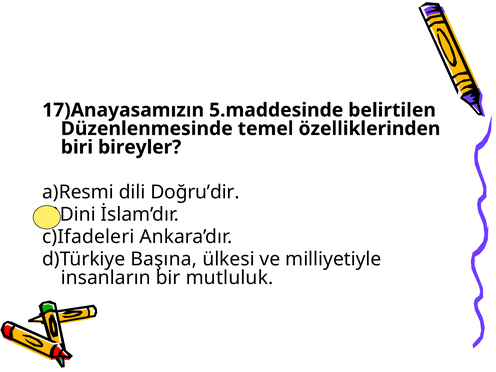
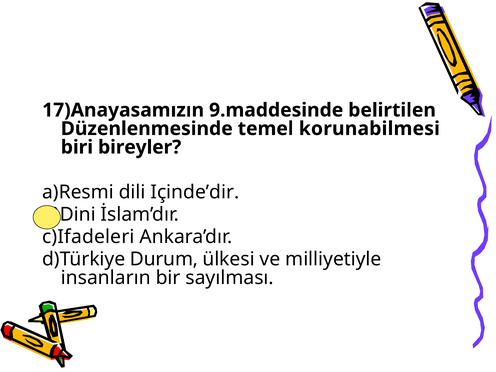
5.maddesinde: 5.maddesinde -> 9.maddesinde (276, 110)
özelliklerinden: özelliklerinden -> korunabilmesi (369, 129)
Doğru’dir: Doğru’dir -> Içinde’dir (195, 192)
Başına: Başına -> Durum (164, 259)
mutluluk: mutluluk -> sayılması (230, 278)
